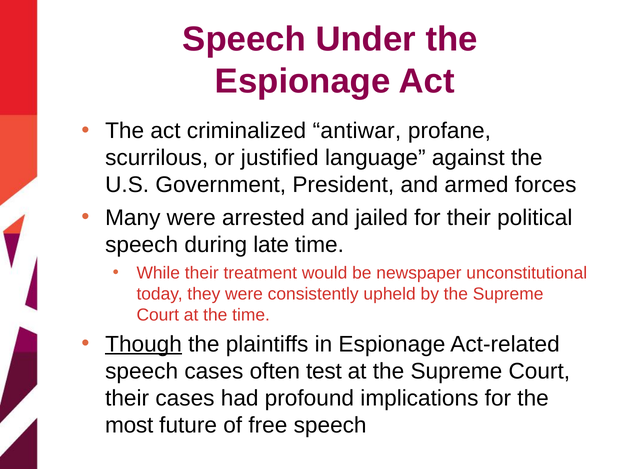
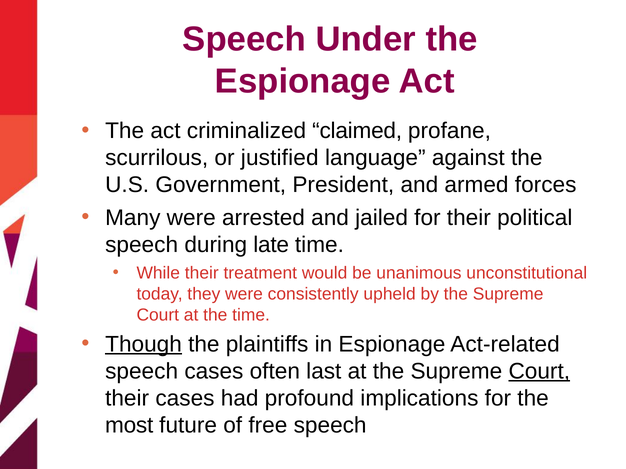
antiwar: antiwar -> claimed (357, 131)
newspaper: newspaper -> unanimous (419, 273)
test: test -> last (324, 372)
Court underline: none -> present (539, 372)
